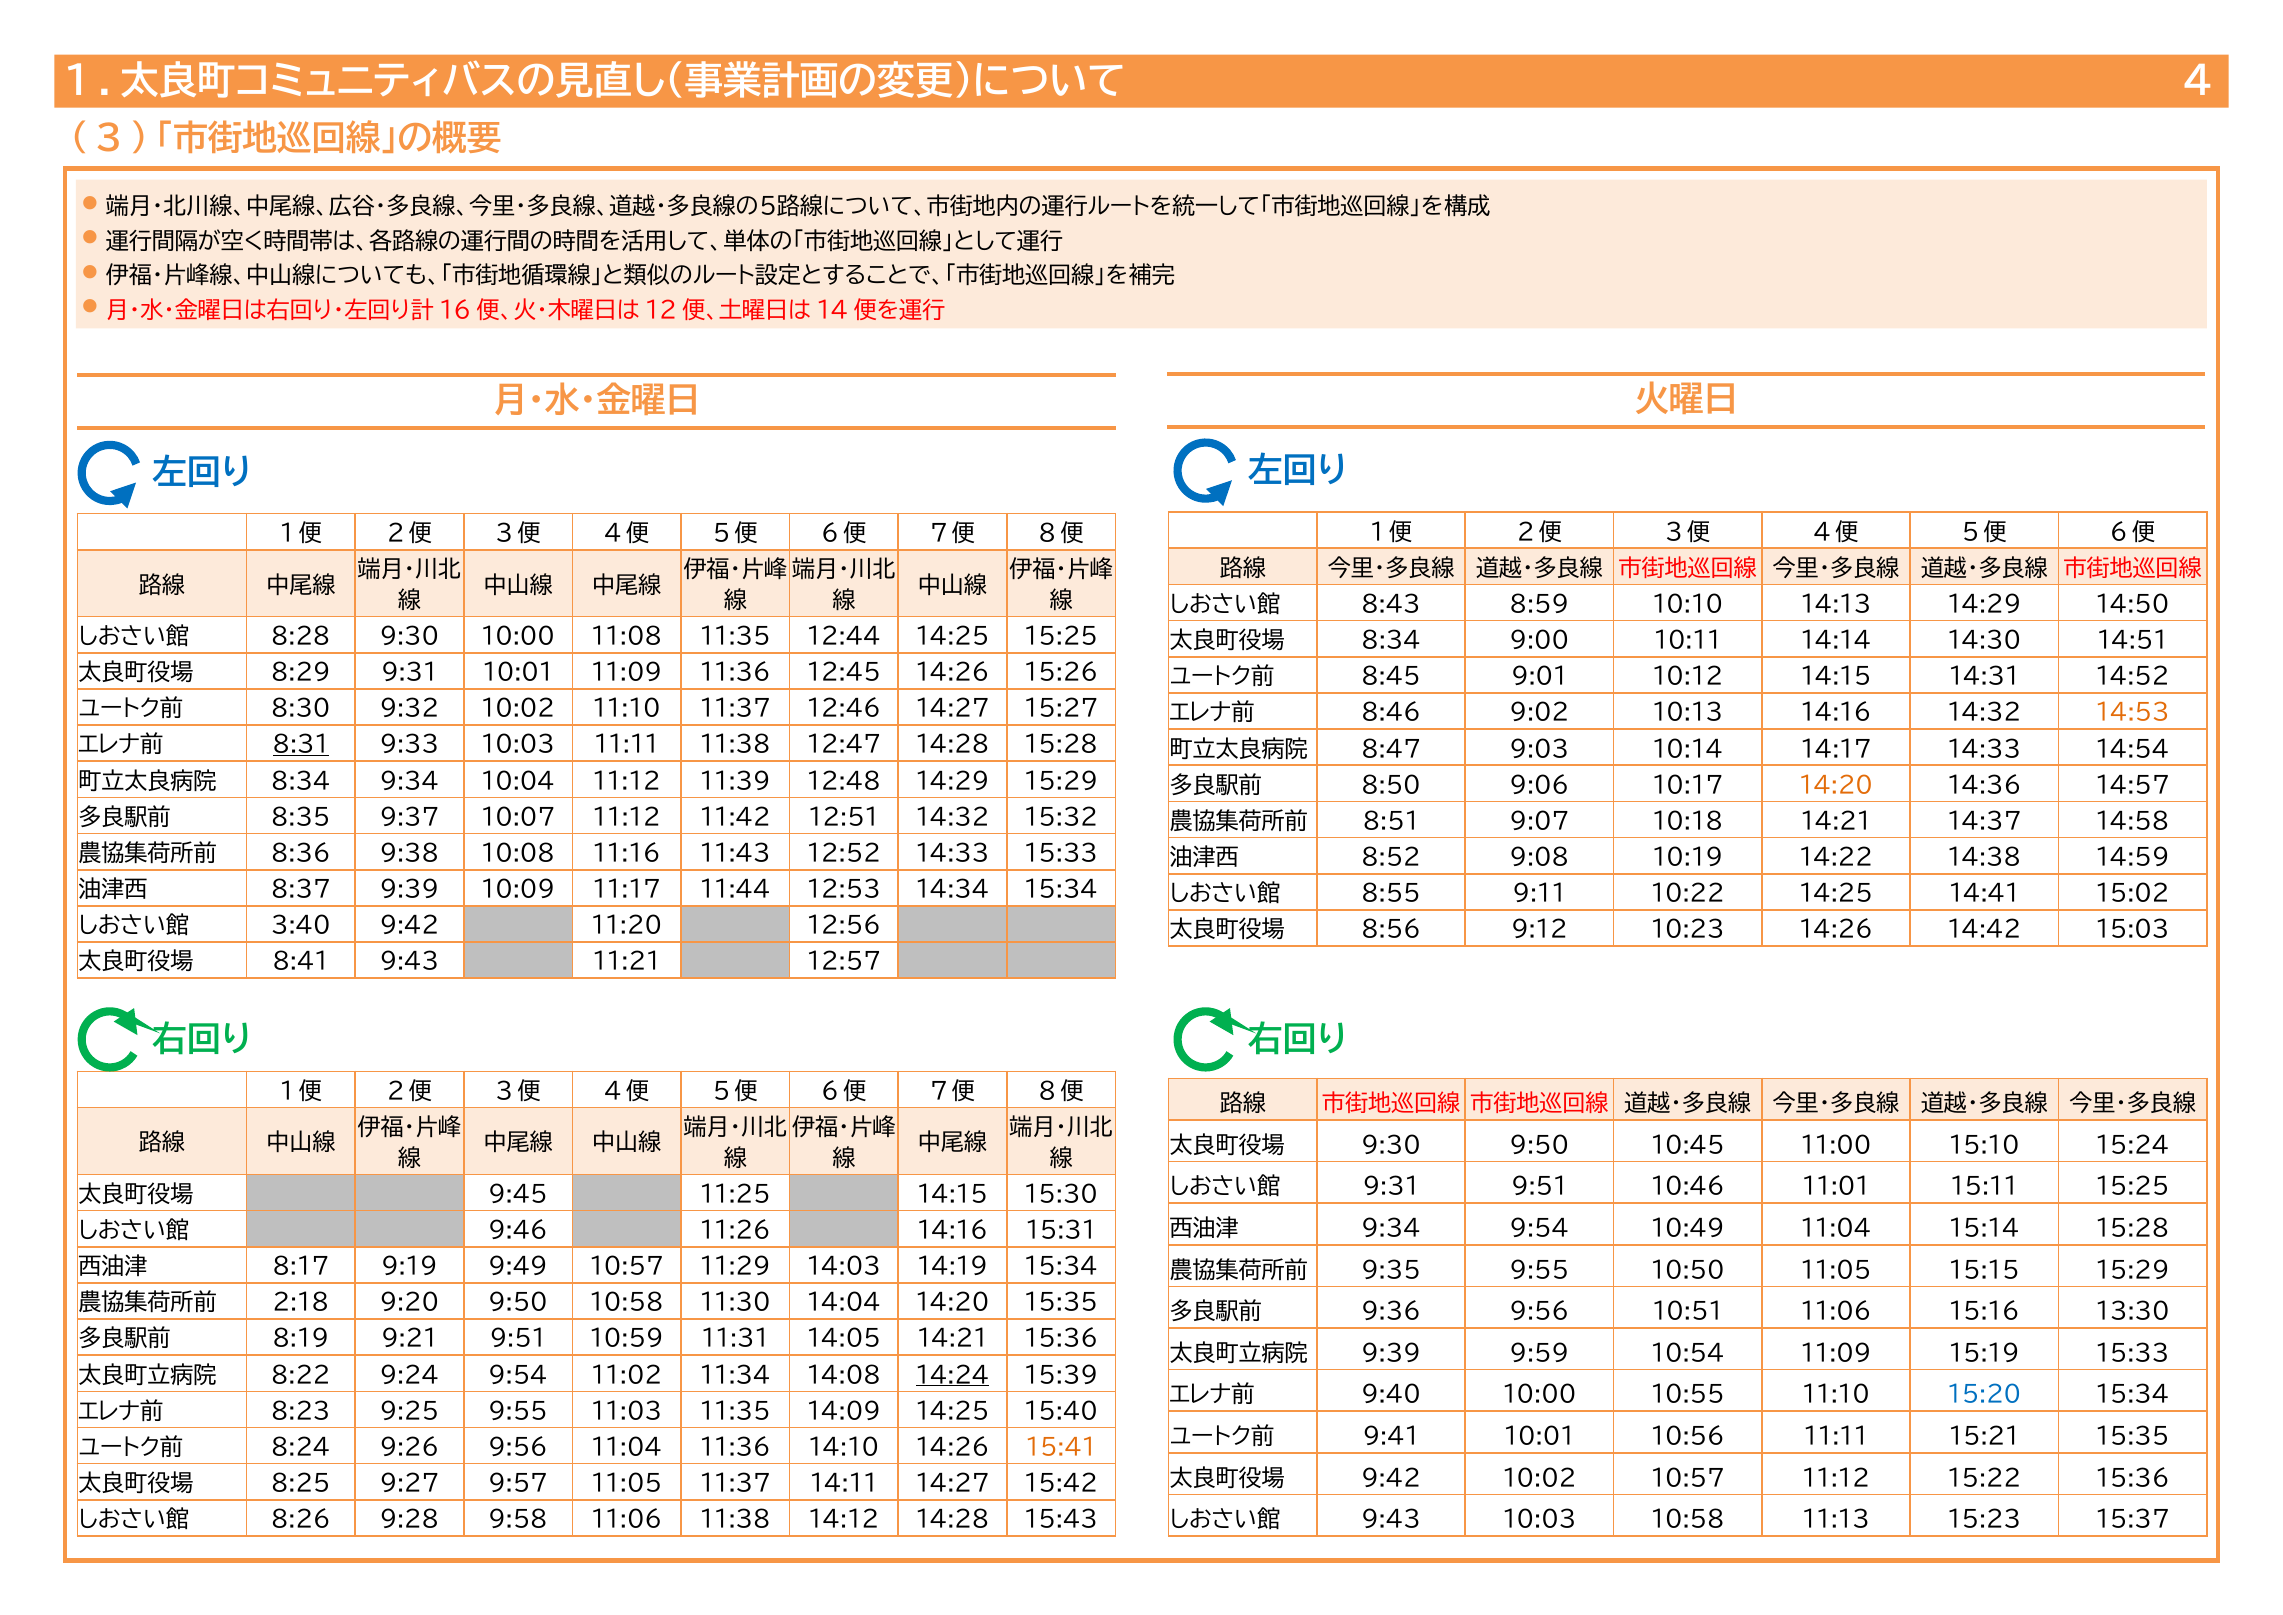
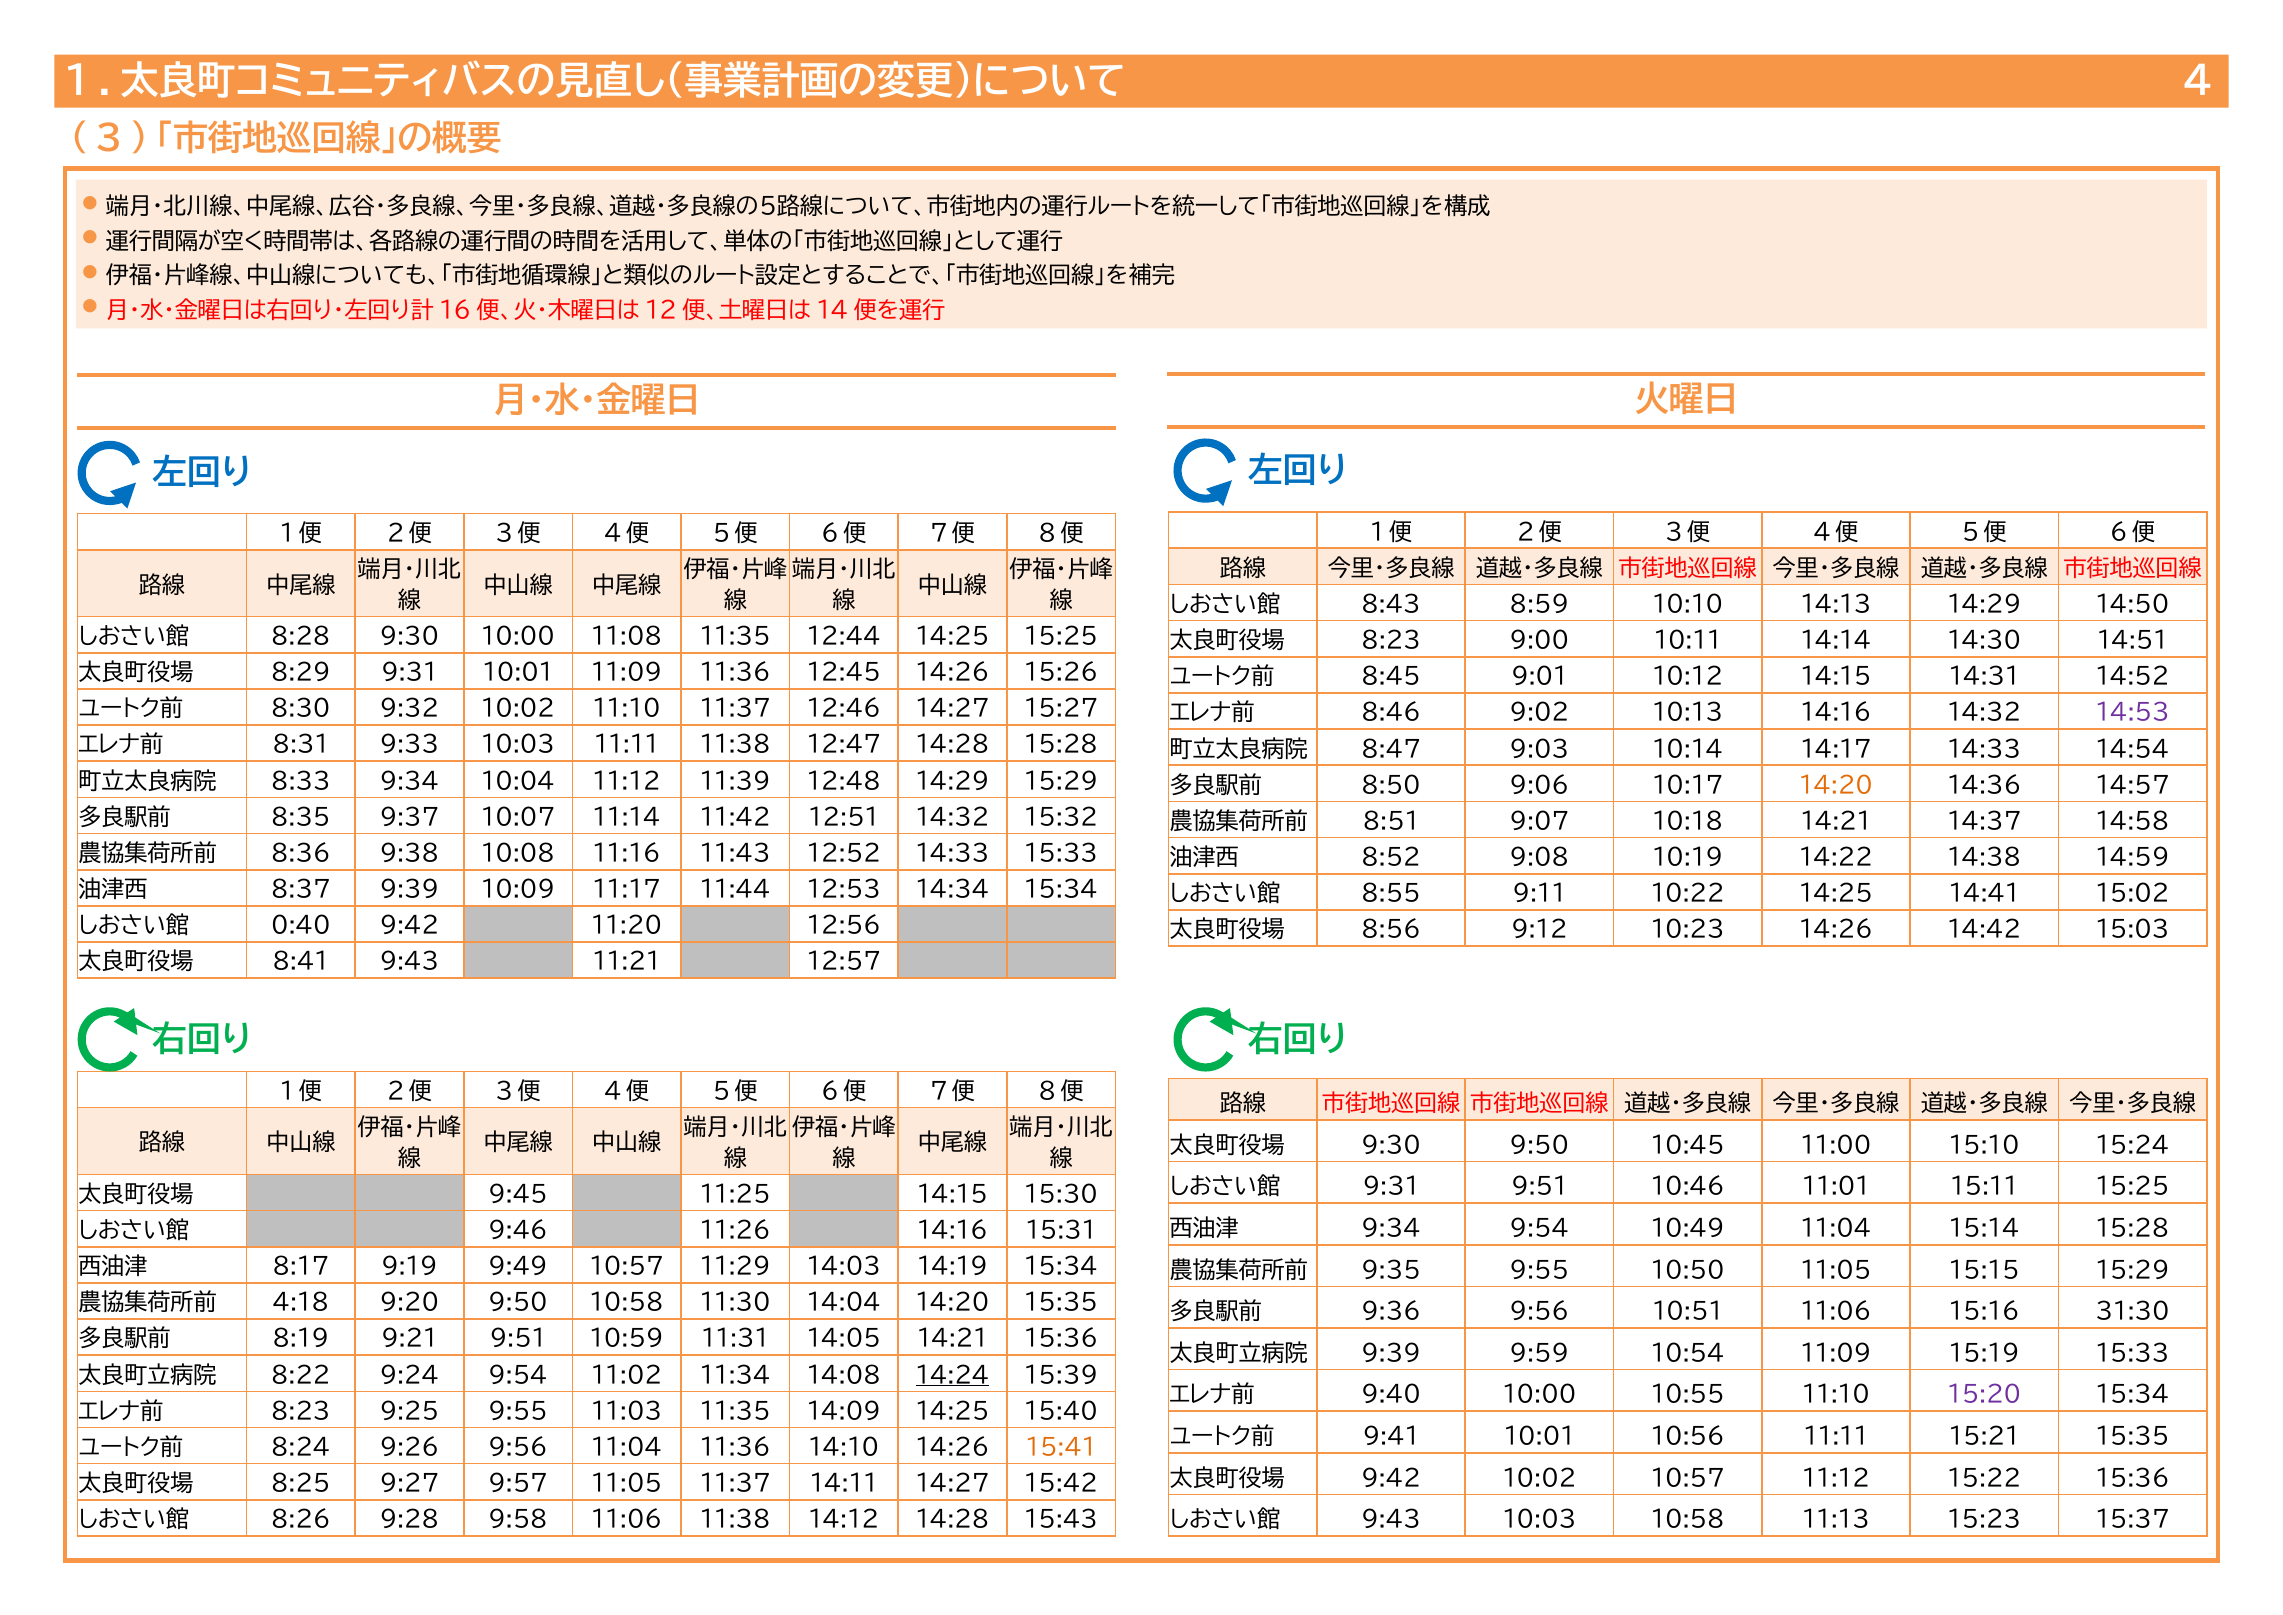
8:34: 8:34 -> 8:23 (1391, 641)
14:53 colour: orange -> purple (2133, 713)
8:31 underline: present -> none (301, 745)
8:34: 8:34 -> 8:33 (301, 781)
10:07 11:12: 11:12 -> 11:14 (627, 817)
3:40: 3:40 -> 0:40 (301, 926)
2:18: 2:18 -> 4:18 (301, 1303)
13:30: 13:30 -> 31:30 (2133, 1312)
15:20 colour: blue -> purple (1984, 1395)
